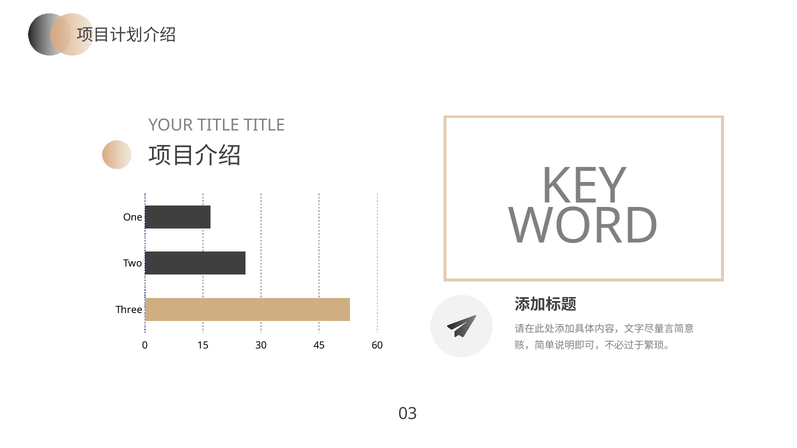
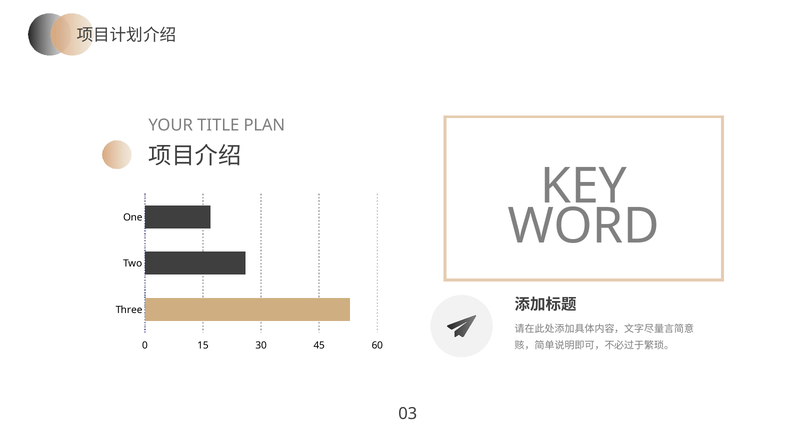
TITLE TITLE: TITLE -> PLAN (264, 125)
